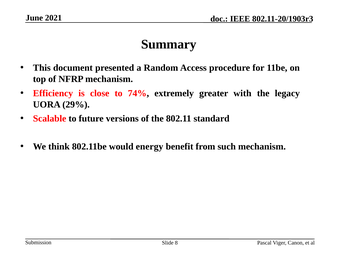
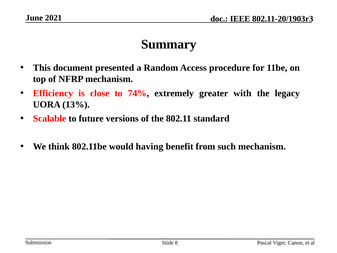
29%: 29% -> 13% (76, 104)
energy: energy -> having (150, 146)
